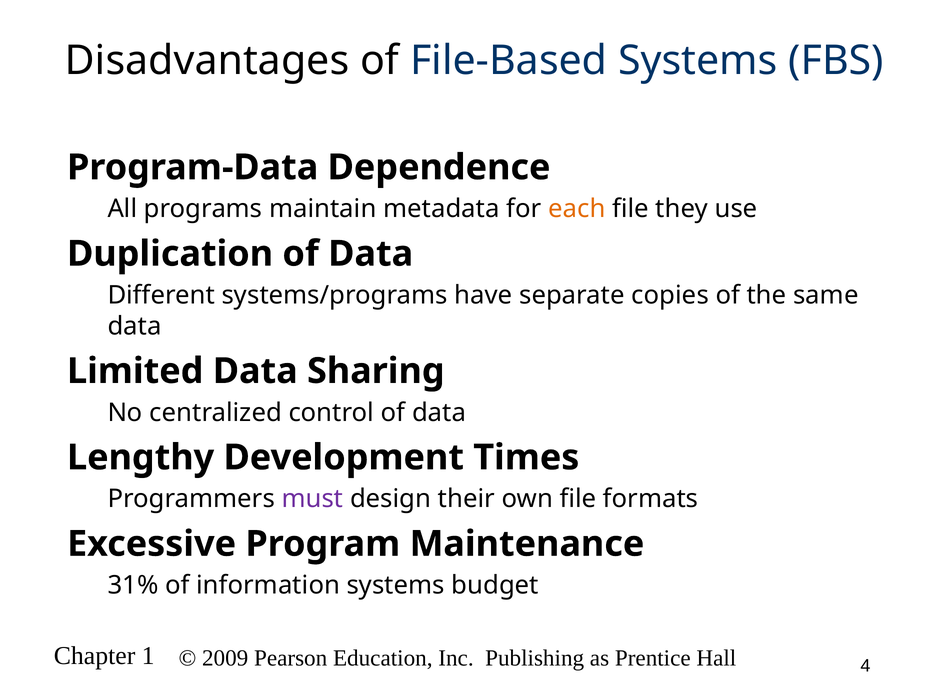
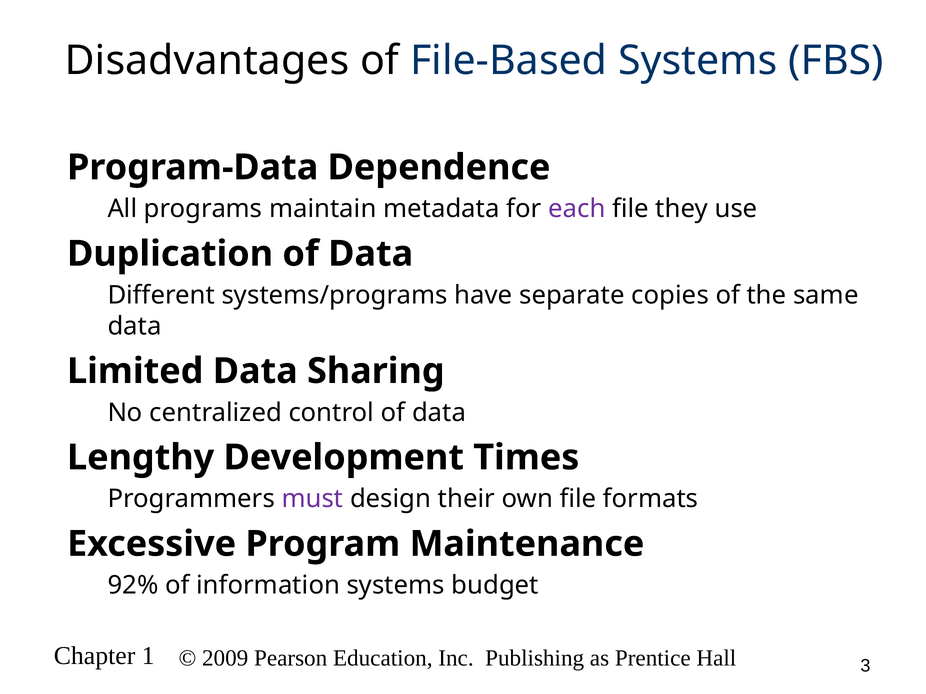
each colour: orange -> purple (577, 209)
31%: 31% -> 92% (133, 586)
4: 4 -> 3 (865, 666)
